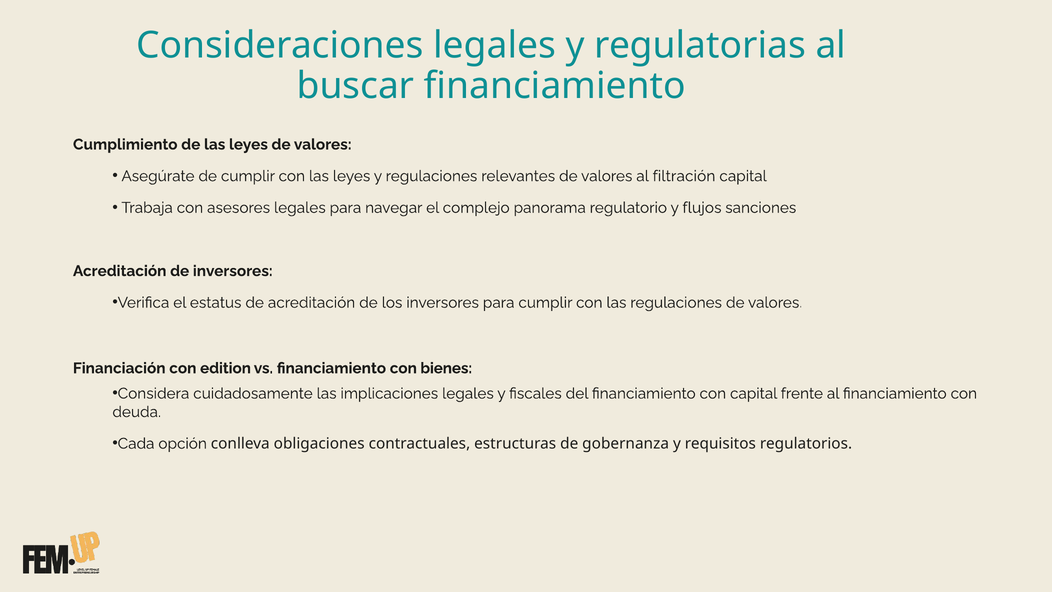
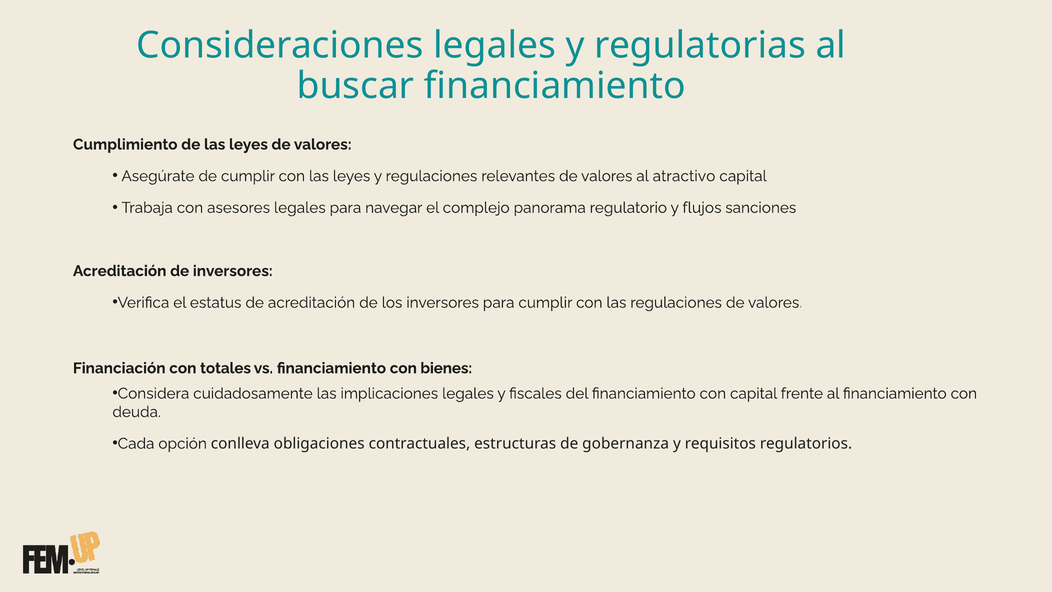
filtración: filtración -> atractivo (684, 176)
edition: edition -> totales (226, 368)
